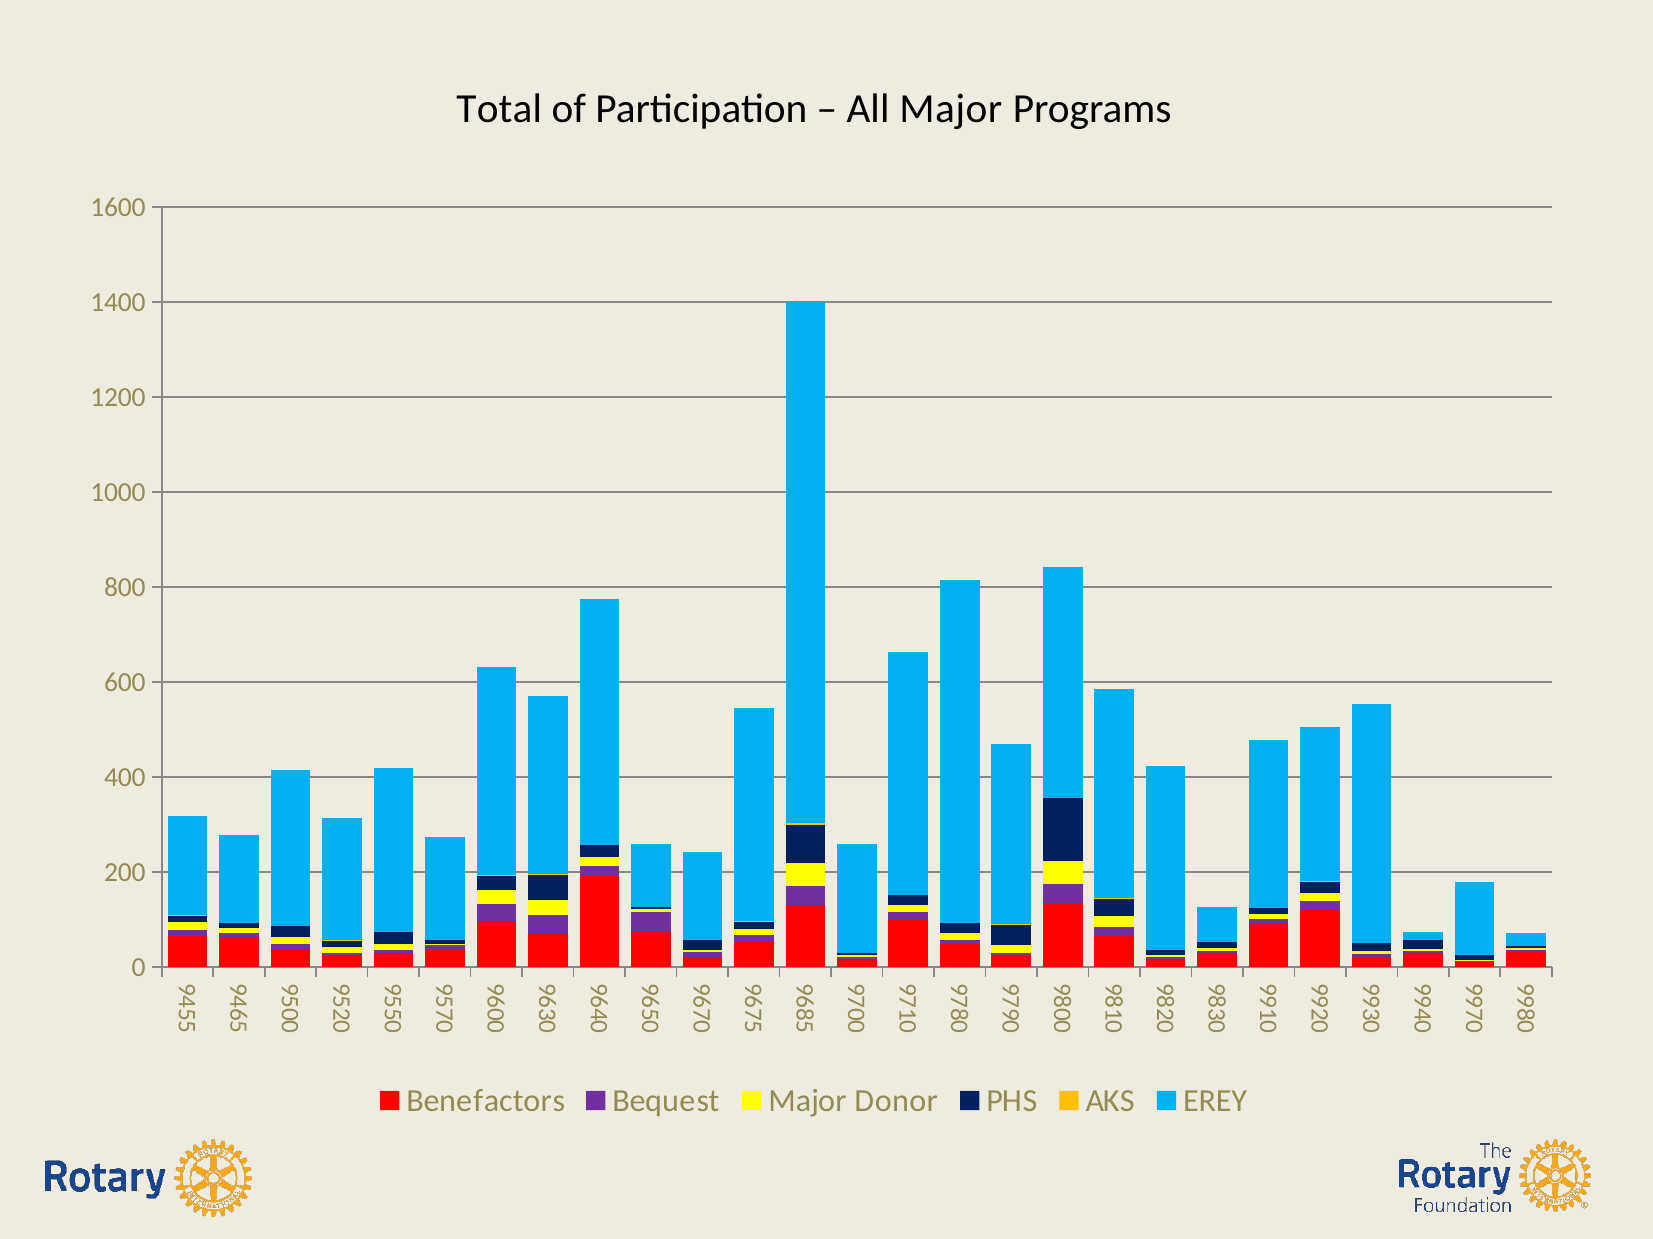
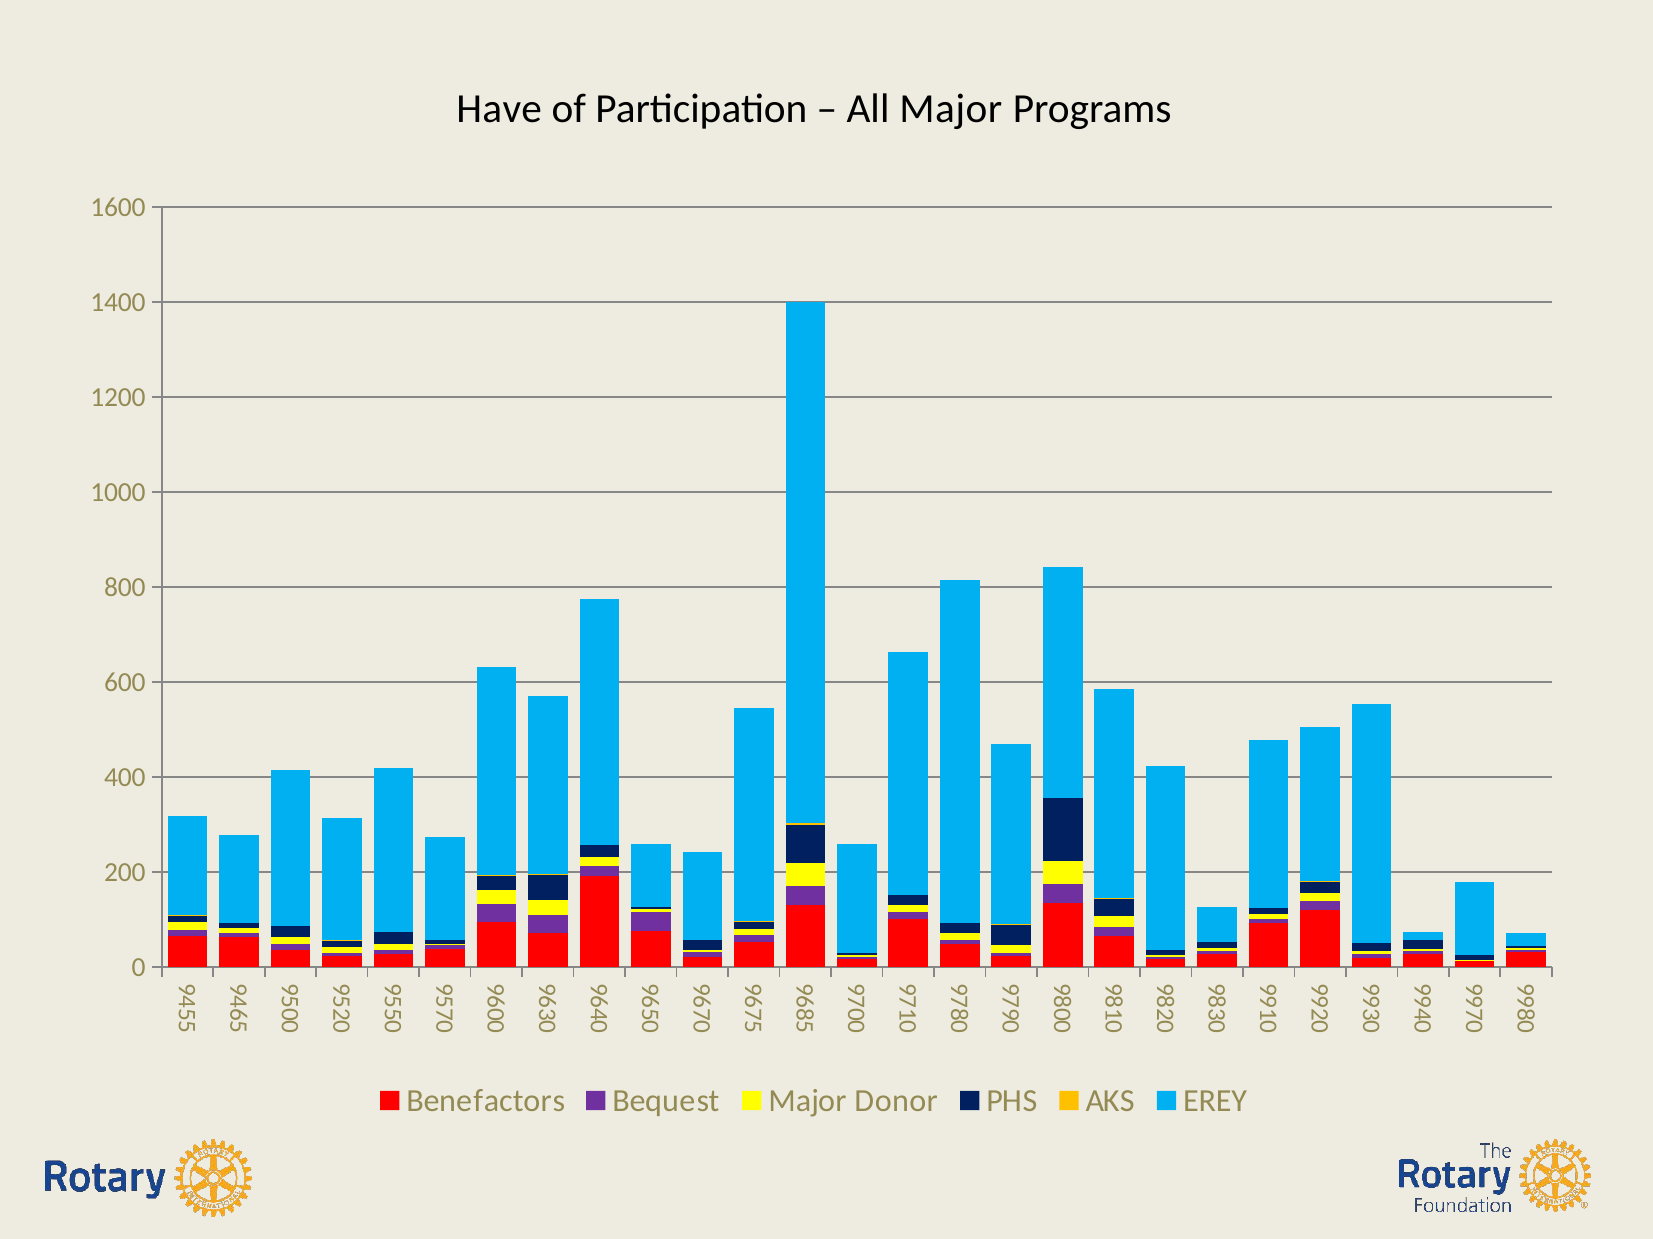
Total: Total -> Have (499, 109)
